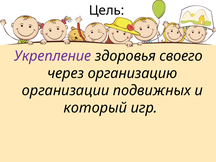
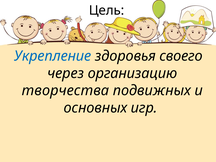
Укрепление colour: purple -> blue (53, 56)
организации: организации -> творчества (65, 91)
который: который -> основных (95, 108)
